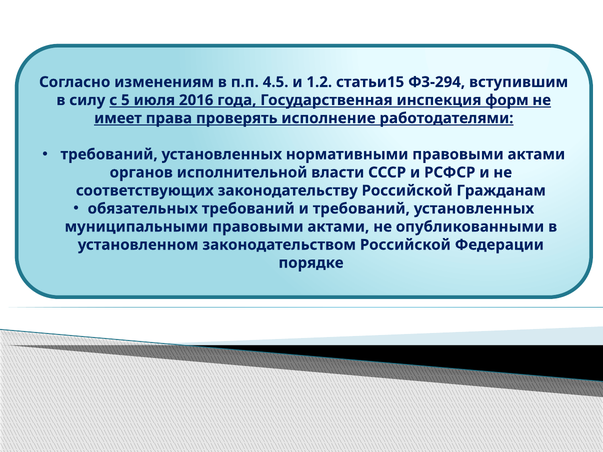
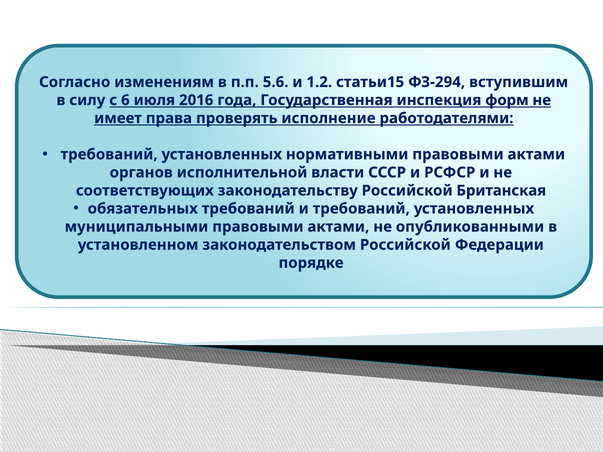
4.5: 4.5 -> 5.6 (276, 82)
5: 5 -> 6 (125, 100)
Гражданам: Гражданам -> Британская (501, 191)
